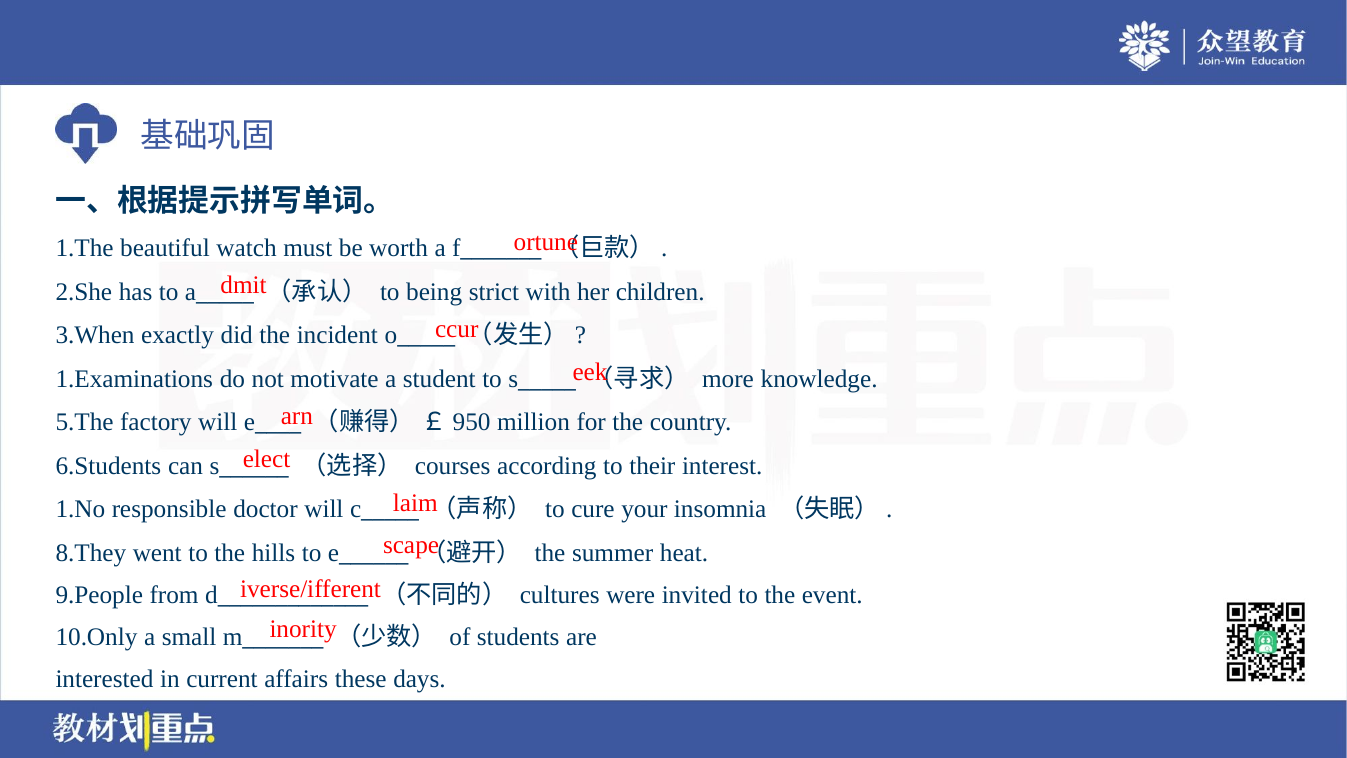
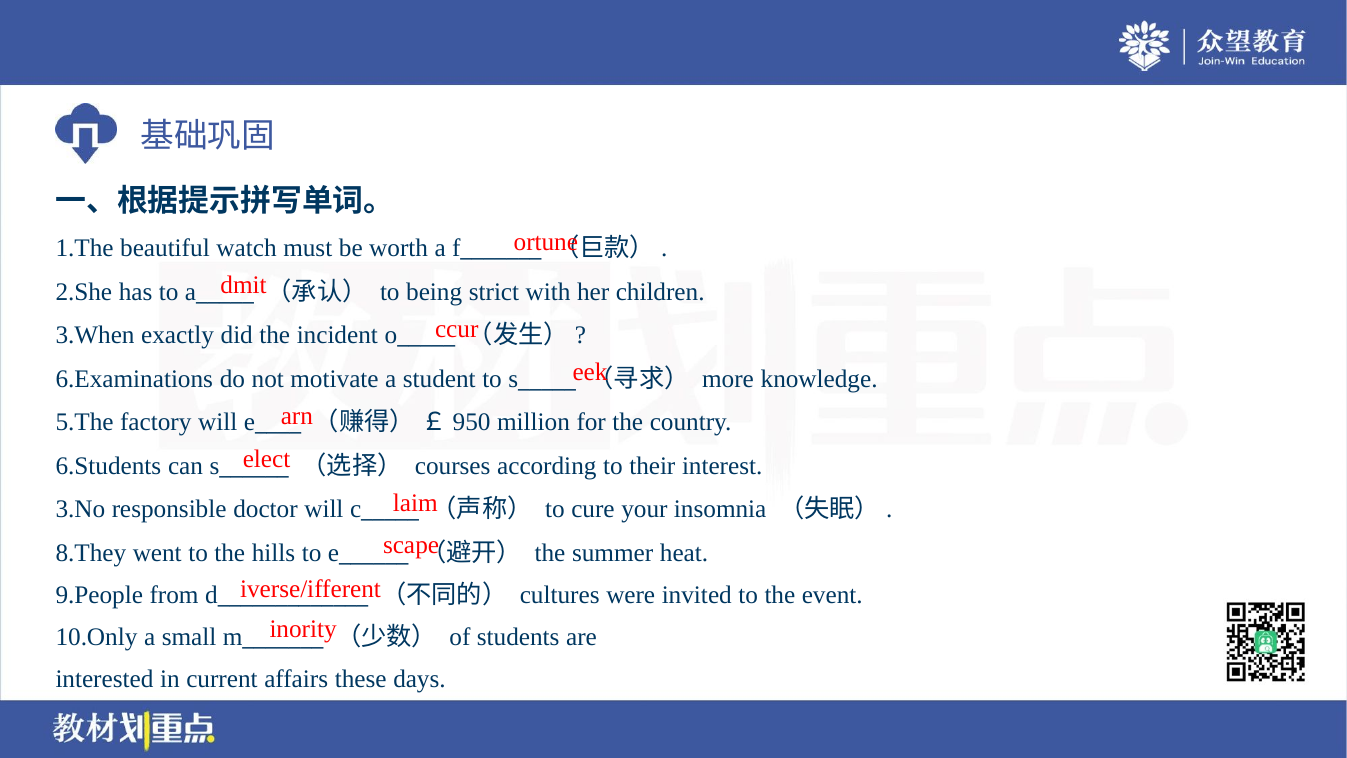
1.Examinations: 1.Examinations -> 6.Examinations (134, 379)
1.No: 1.No -> 3.No (80, 509)
